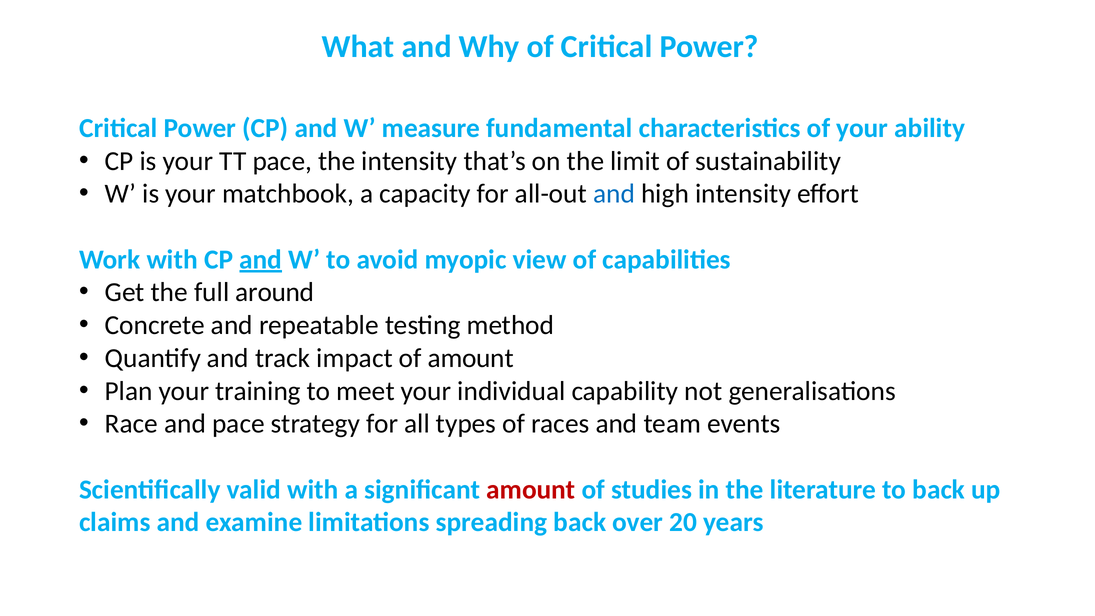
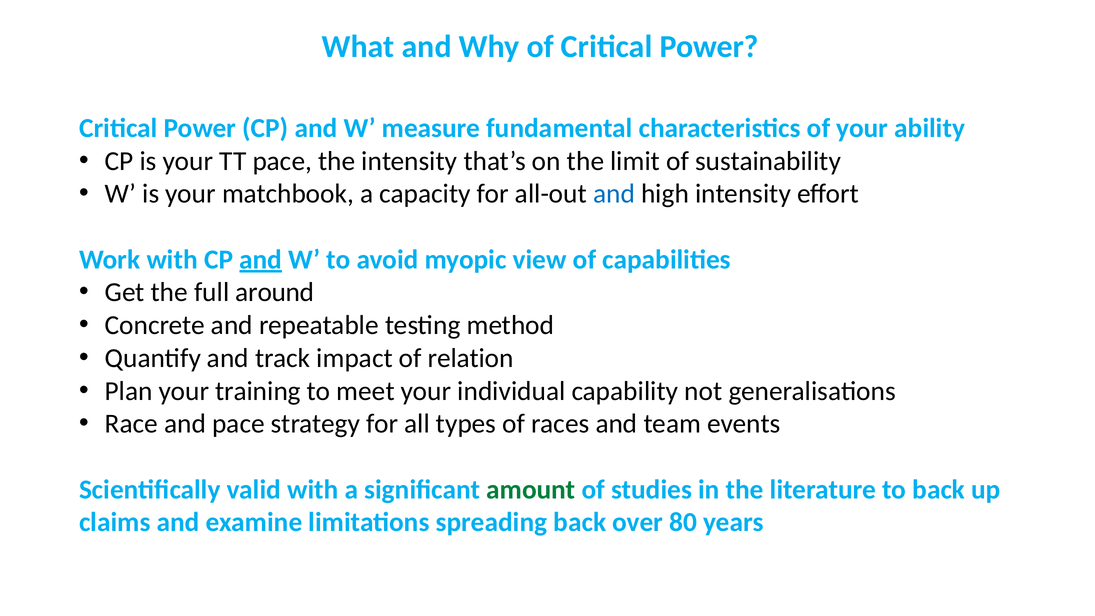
of amount: amount -> relation (471, 358)
amount colour: red -> green (531, 489)
20: 20 -> 80 (683, 522)
